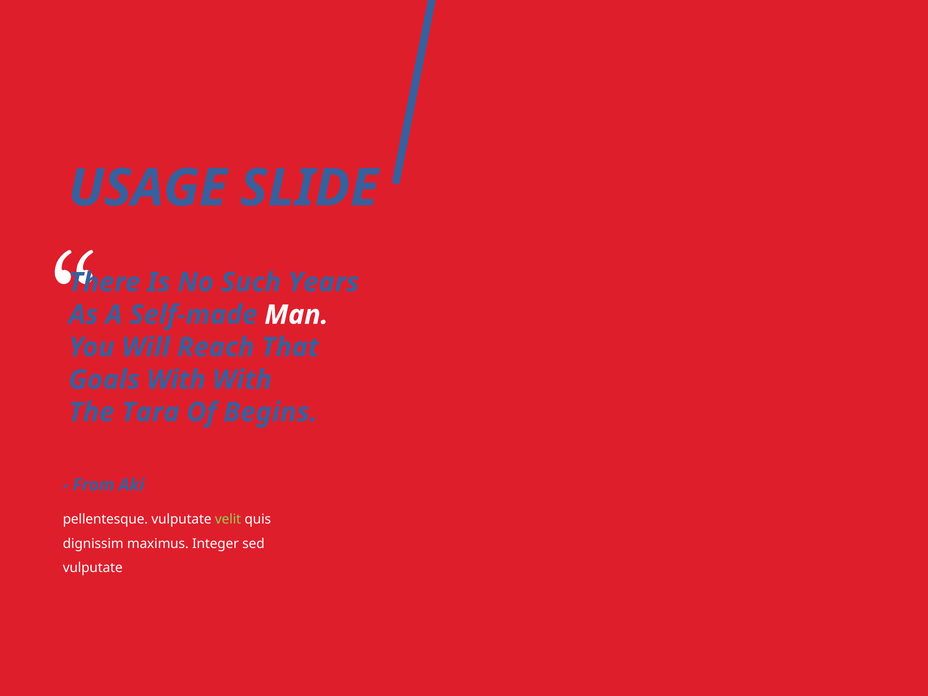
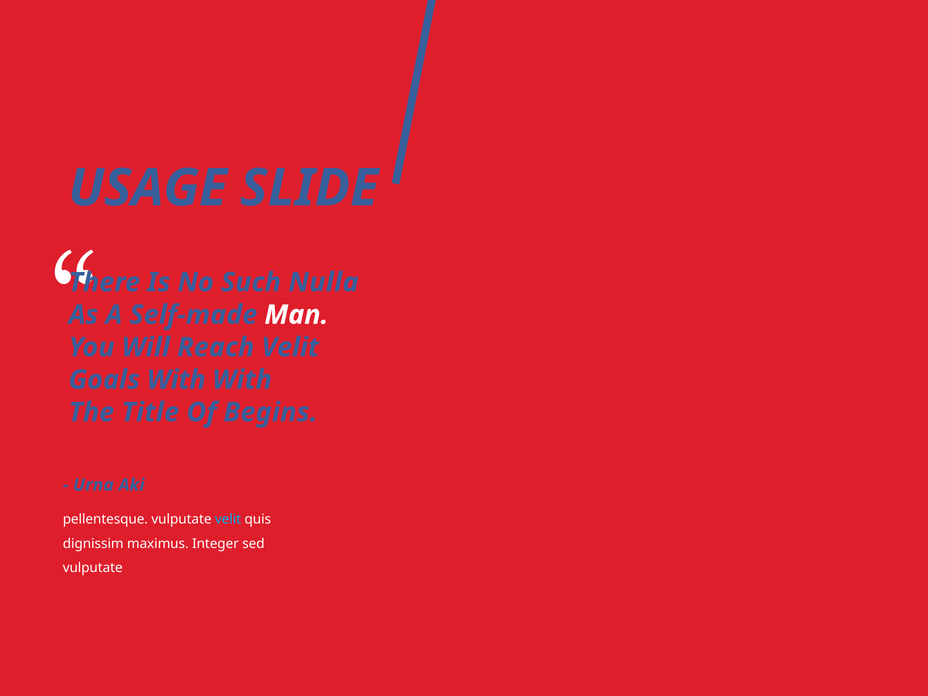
Years: Years -> Nulla (323, 282)
Reach That: That -> Velit (290, 347)
Tara: Tara -> Title (150, 412)
From: From -> Urna (93, 485)
velit colour: light green -> light blue (228, 519)
